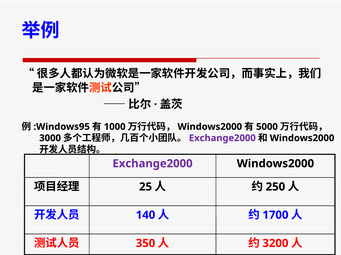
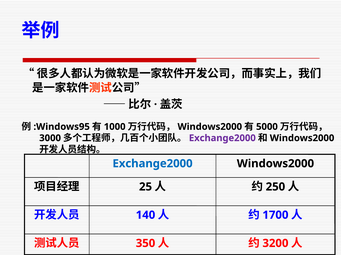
Exchange2000 colour: purple -> blue (153, 164)
